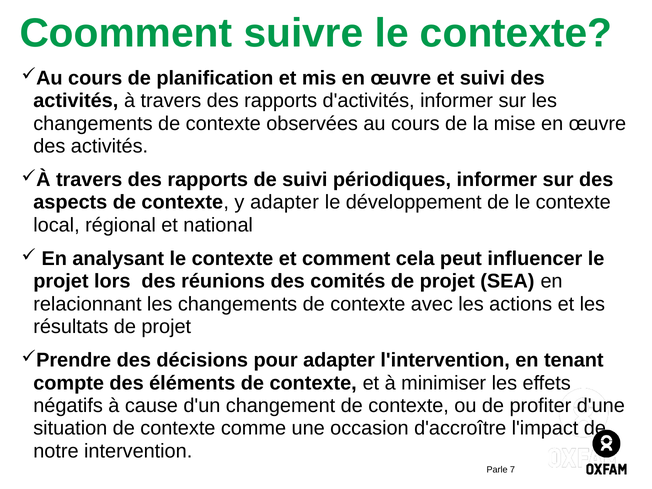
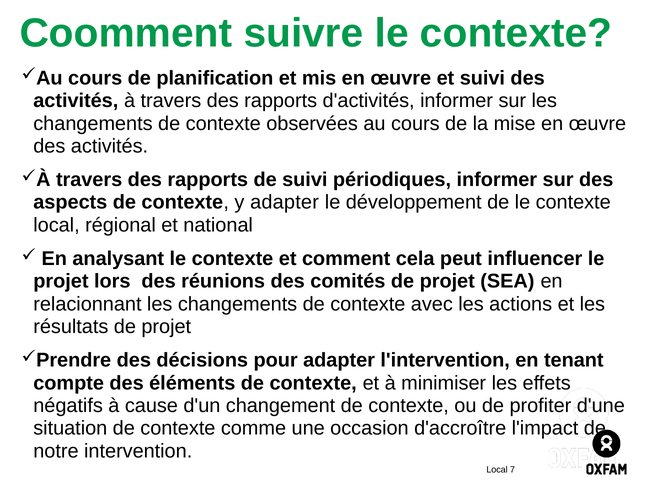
Parle: Parle -> Local (497, 470)
